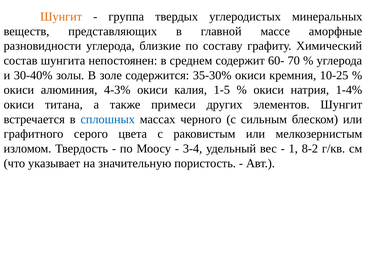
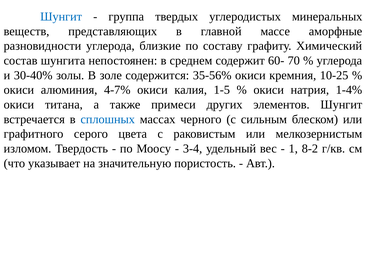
Шунгит colour: orange -> blue (61, 17)
35-30%: 35-30% -> 35-56% (212, 75)
4-3%: 4-3% -> 4-7% (117, 90)
